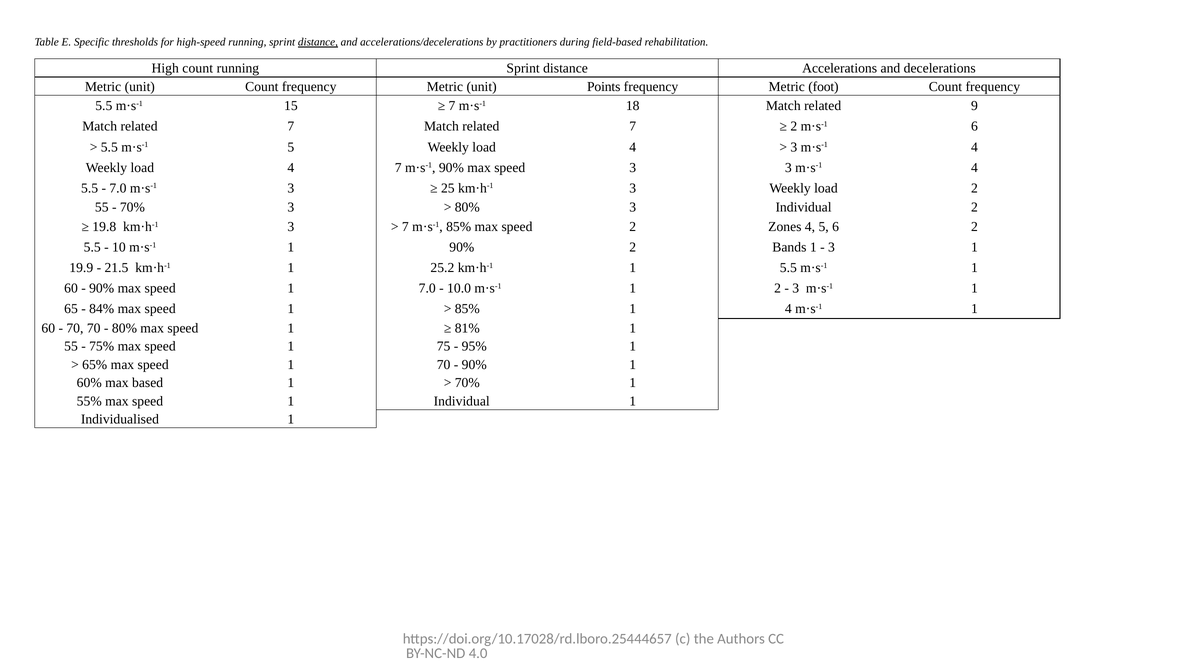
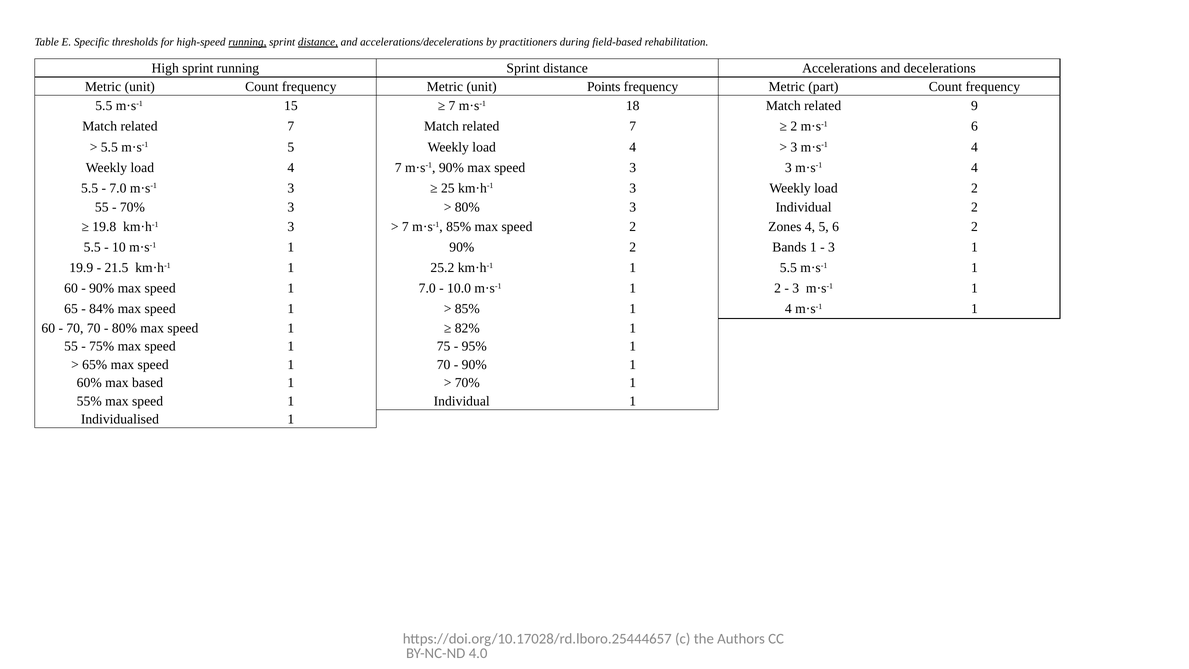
running underline: none -> present (247, 42)
High count: count -> sprint (198, 68)
foot: foot -> part (823, 87)
81%: 81% -> 82% (467, 328)
